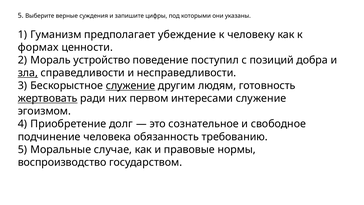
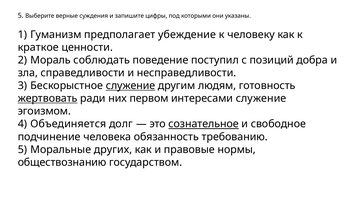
формах: формах -> краткое (38, 47)
устройство: устройство -> соблюдать (102, 60)
зла underline: present -> none (28, 73)
Приобретение: Приобретение -> Объединяется (68, 124)
сознательное underline: none -> present (204, 124)
случае: случае -> других (113, 149)
воспроизводство: воспроизводство -> обществознанию (62, 162)
